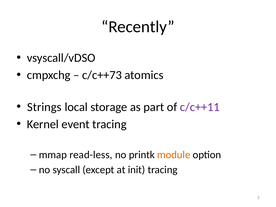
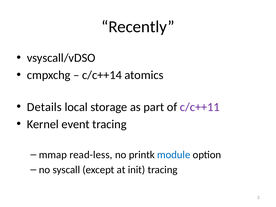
c/c++73: c/c++73 -> c/c++14 (102, 75)
Strings: Strings -> Details (44, 107)
module colour: orange -> blue (174, 155)
